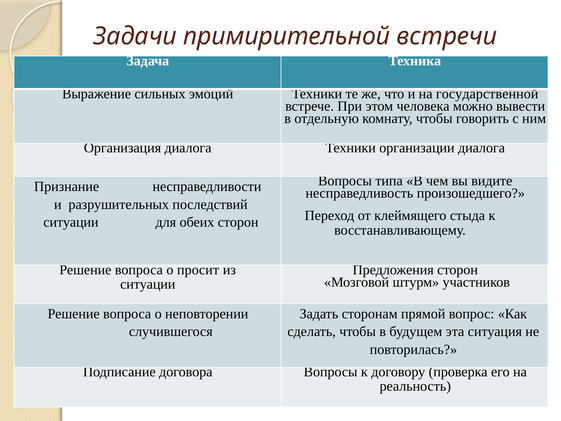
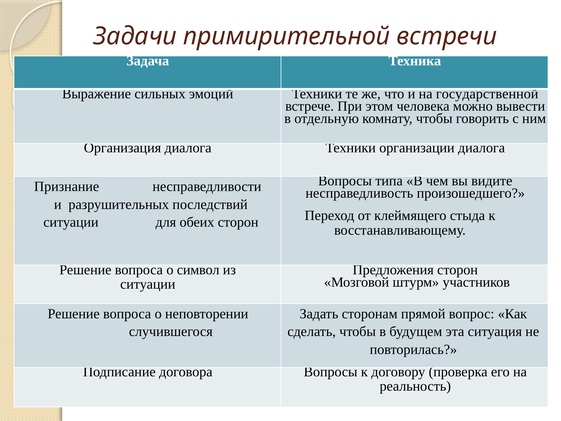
просит: просит -> символ (198, 270)
